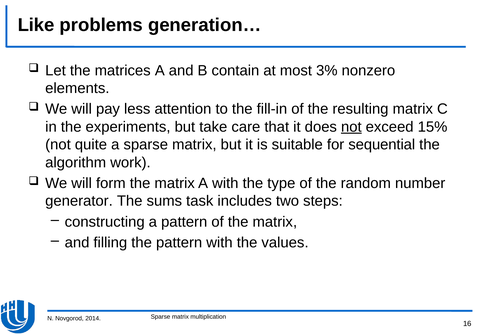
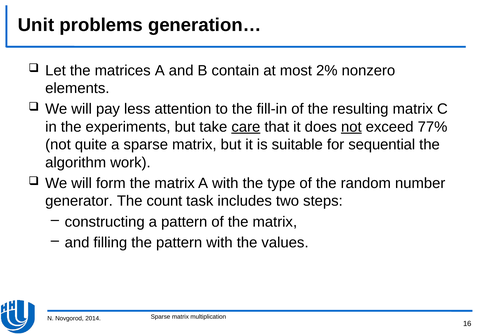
Like: Like -> Unit (36, 25)
3%: 3% -> 2% (327, 70)
care underline: none -> present (246, 127)
15%: 15% -> 77% (433, 127)
sums: sums -> count (164, 201)
